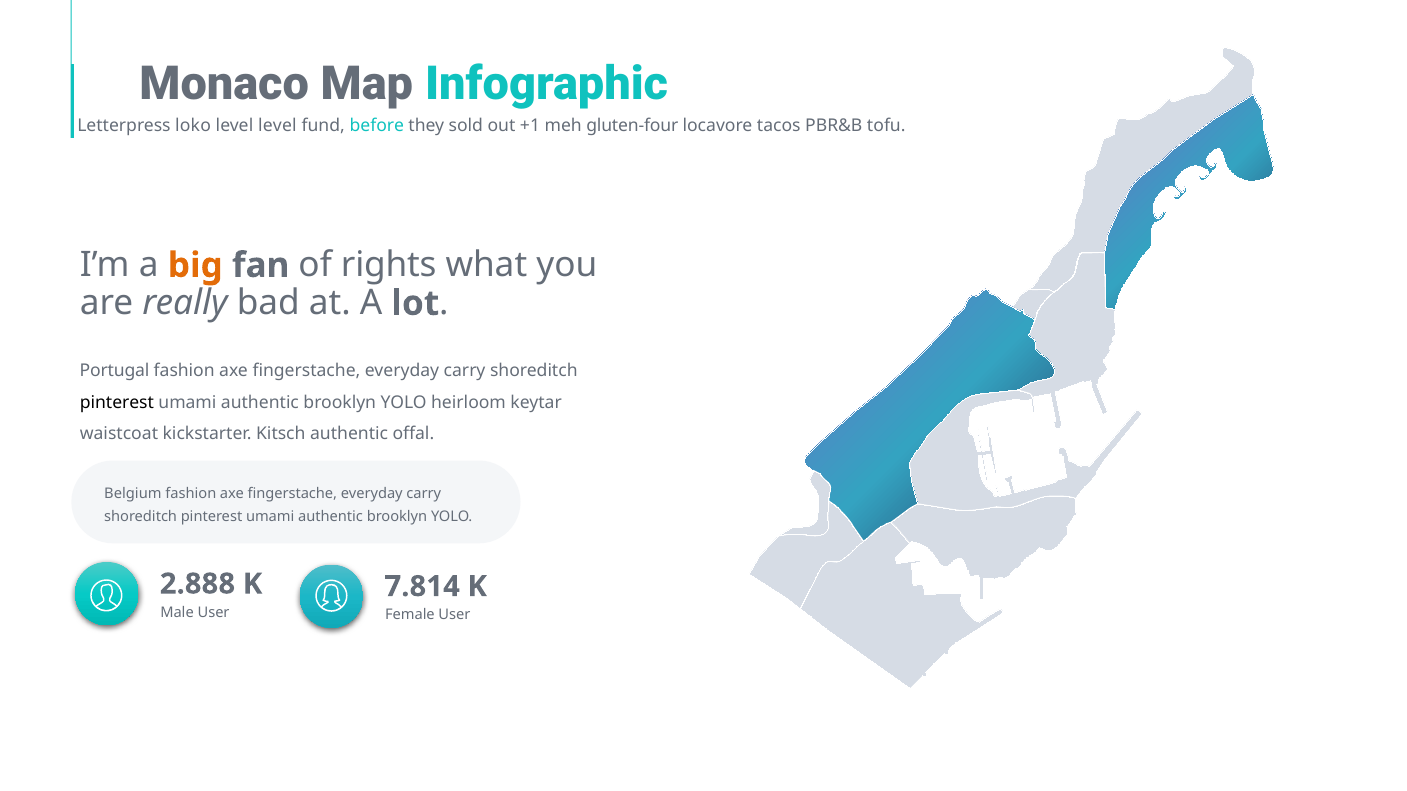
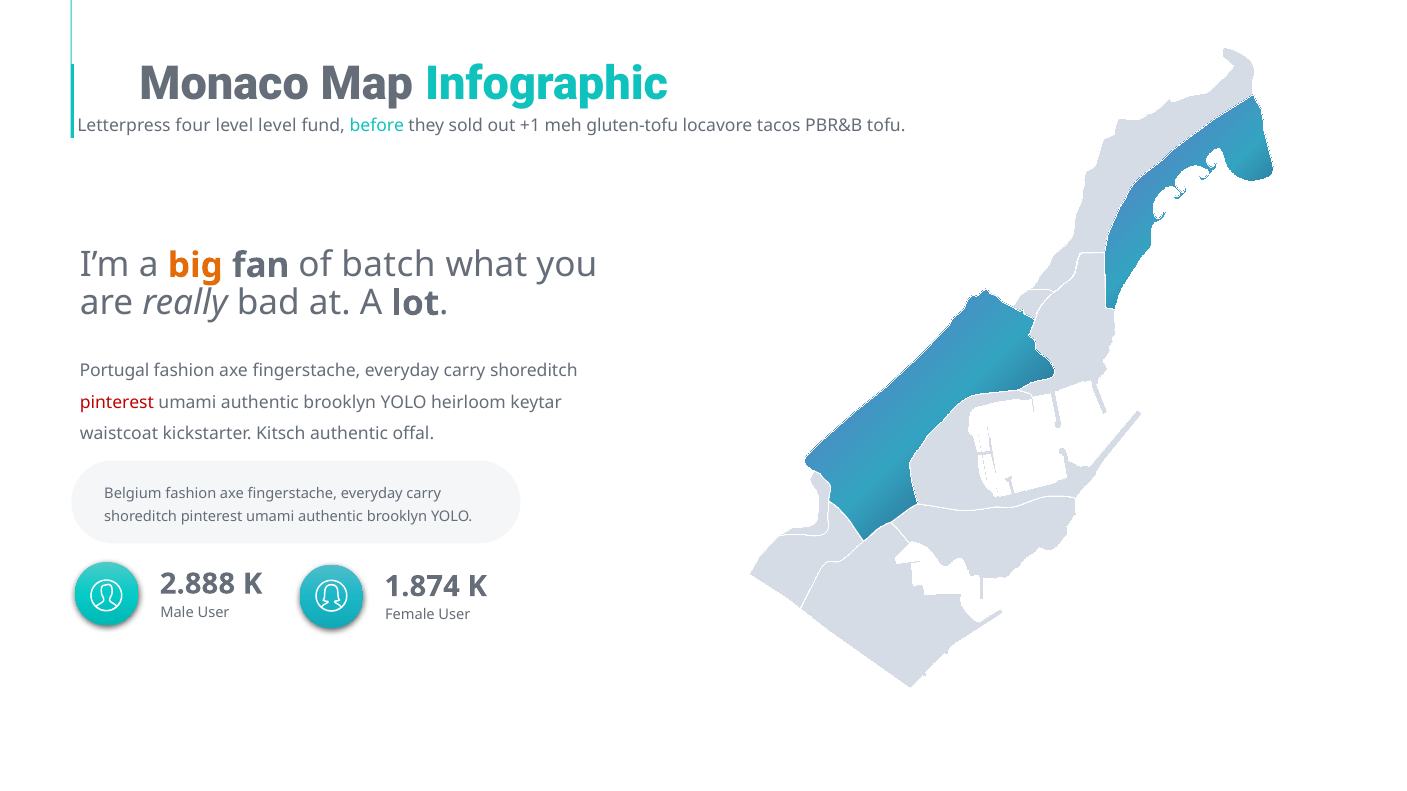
loko: loko -> four (193, 125)
gluten-four: gluten-four -> gluten-tofu (632, 125)
rights: rights -> batch (388, 266)
pinterest colour: black -> red (117, 403)
7.814: 7.814 -> 1.874 (422, 587)
